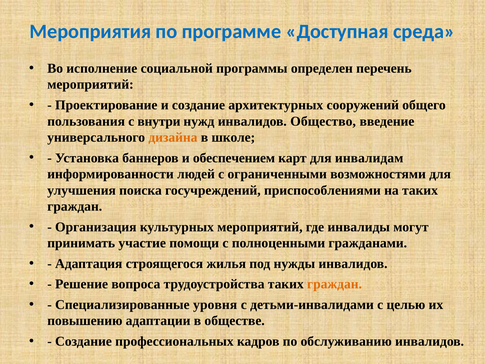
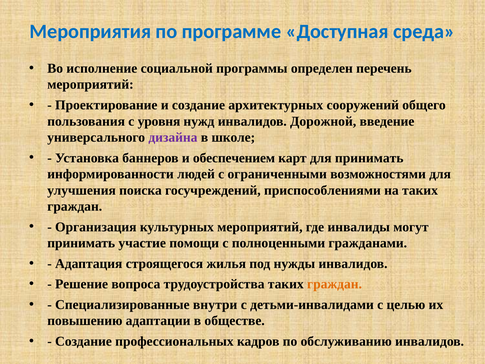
внутри: внутри -> уровня (159, 121)
Общество: Общество -> Дорожной (323, 121)
дизайна colour: orange -> purple (173, 137)
для инвалидам: инвалидам -> принимать (369, 158)
уровня: уровня -> внутри (215, 304)
